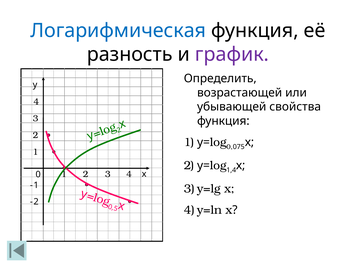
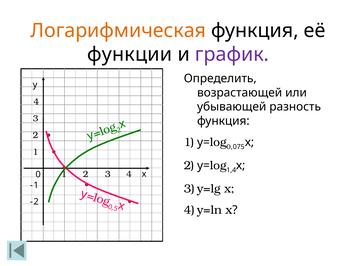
Логарифмическая colour: blue -> orange (118, 31)
разность: разность -> функции (130, 54)
свойства: свойства -> разность (295, 107)
